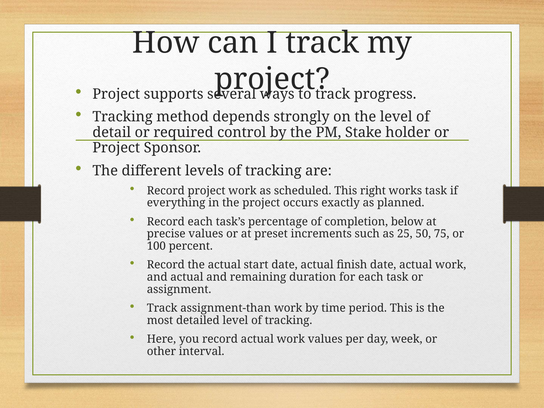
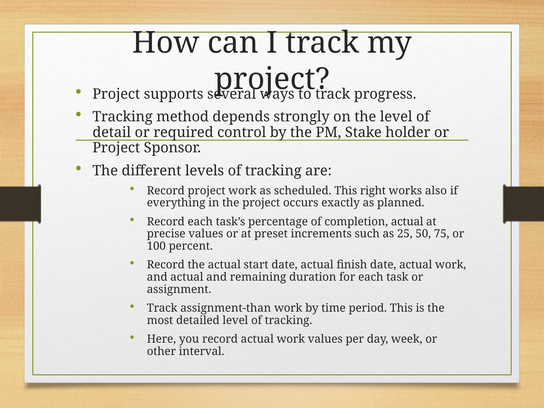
works task: task -> also (436, 191)
completion below: below -> actual (407, 222)
